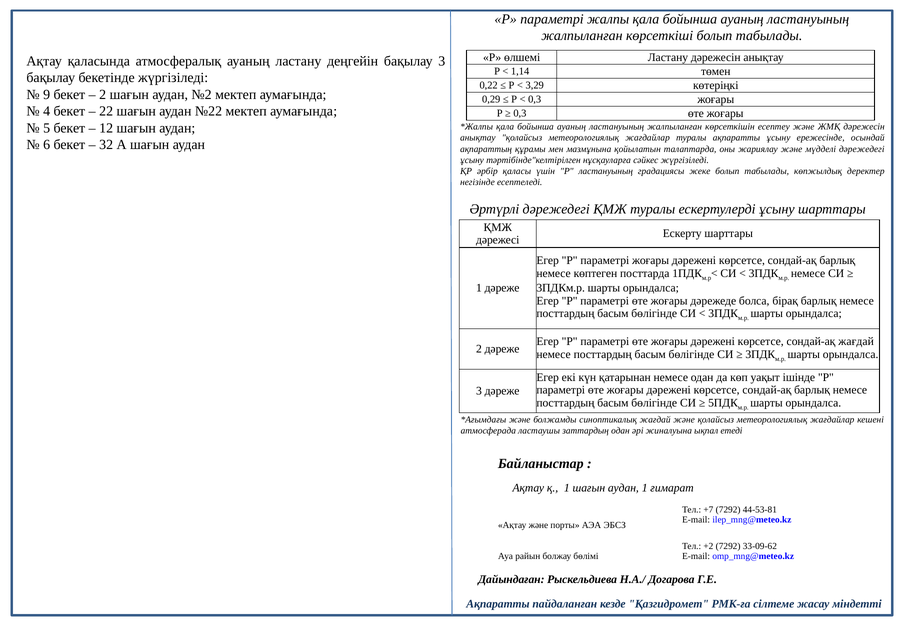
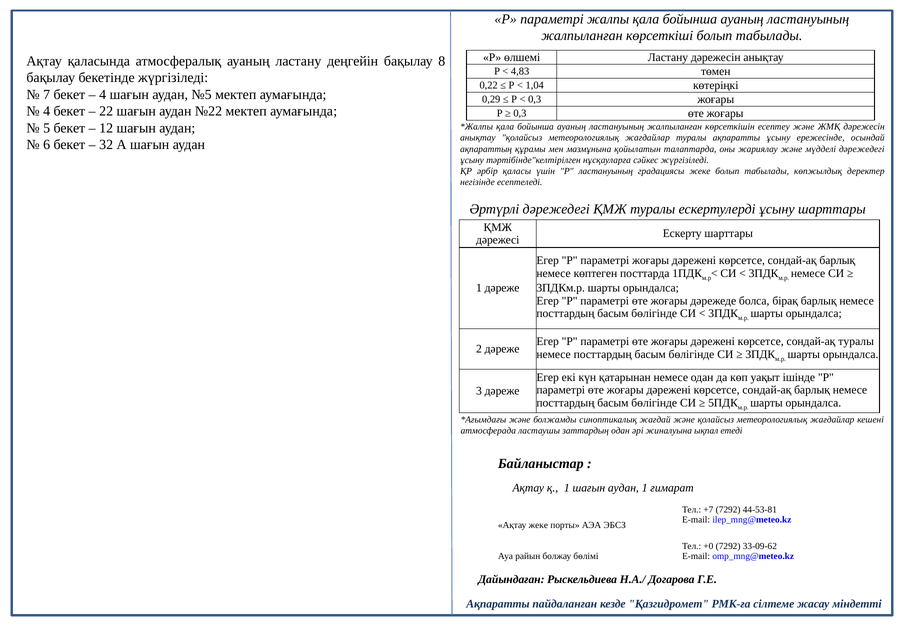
бақылау 3: 3 -> 8 (442, 61)
1,14: 1,14 -> 4,83 (520, 71)
3,29: 3,29 -> 1,04 (535, 85)
9: 9 -> 7 (47, 95)
2: 2 -> 4 (103, 95)
№2: №2 -> №5 (202, 95)
сондай-ақ жағдай: жағдай -> туралы (856, 341)
Ақтау және: және -> жеке (538, 525)
+2: +2 -> +0 (708, 546)
